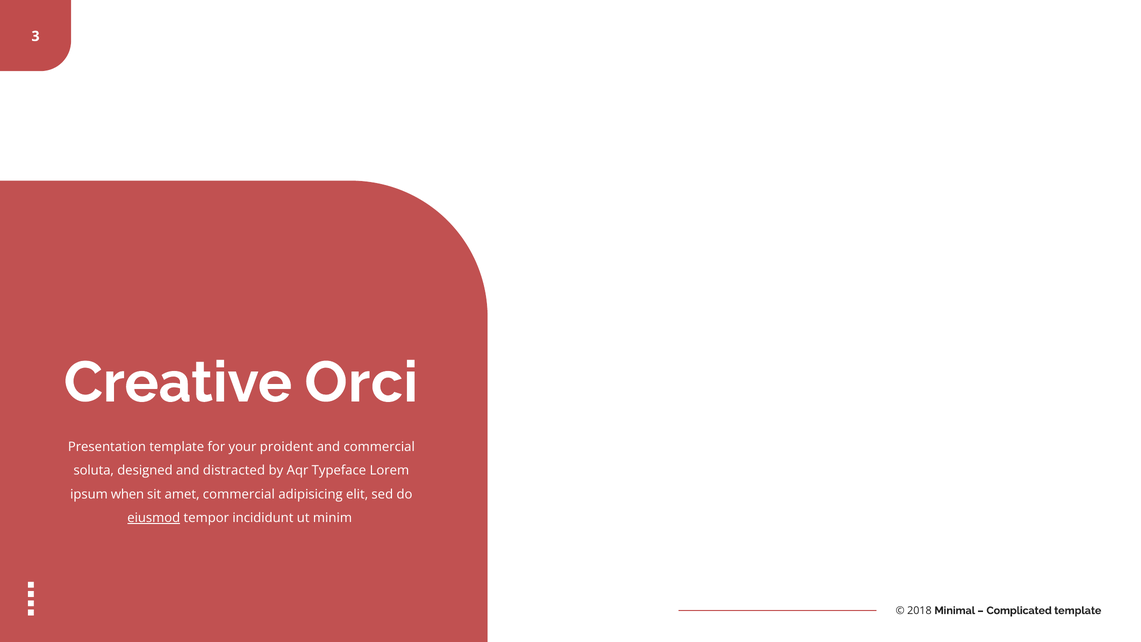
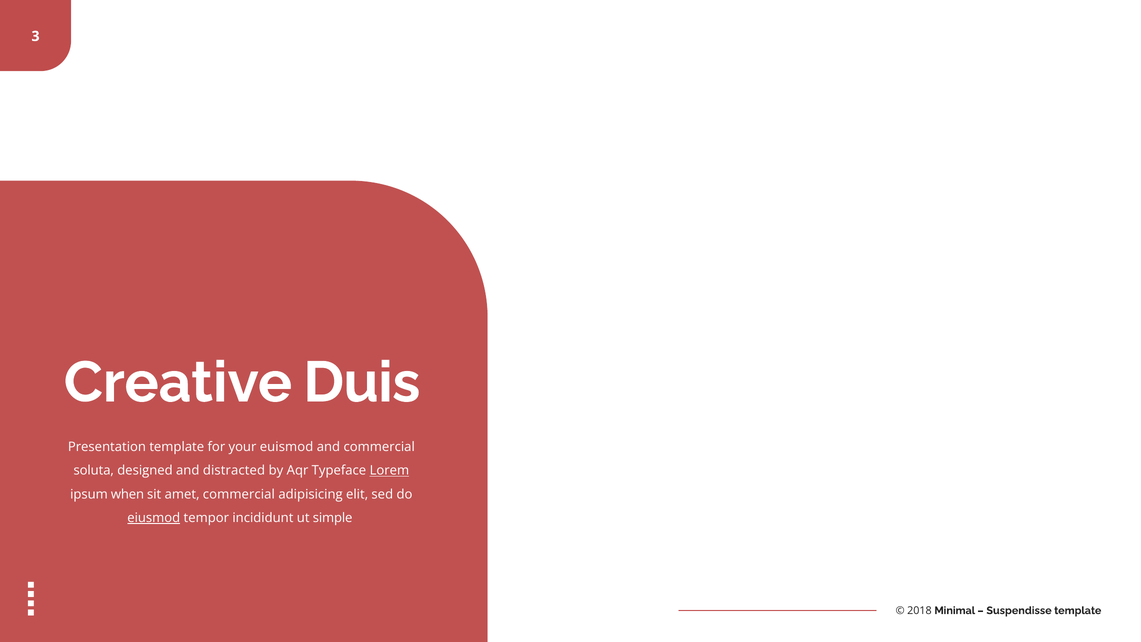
Orci: Orci -> Duis (362, 382)
proident: proident -> euismod (287, 447)
Lorem underline: none -> present (389, 470)
minim: minim -> simple (333, 518)
Complicated: Complicated -> Suspendisse (1019, 610)
